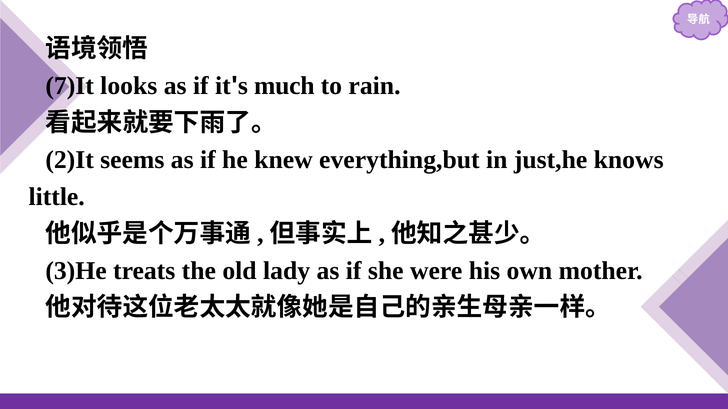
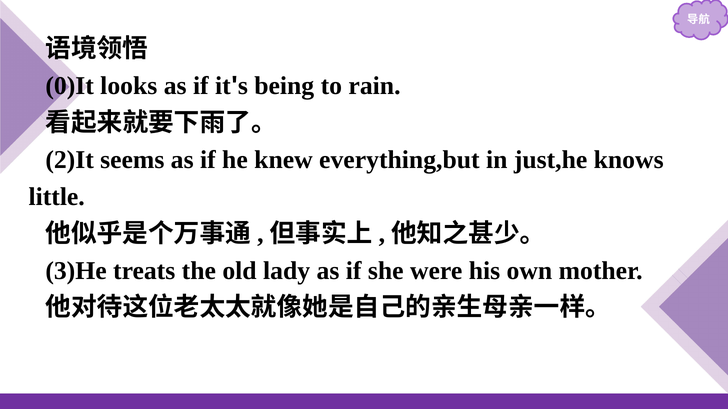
7)It: 7)It -> 0)It (70, 86)
much: much -> being (284, 86)
